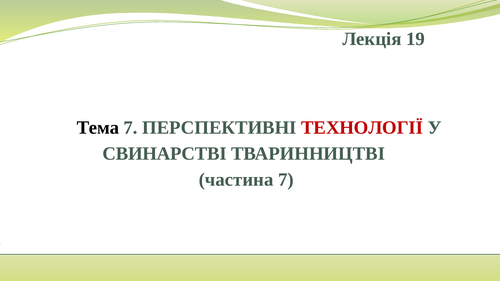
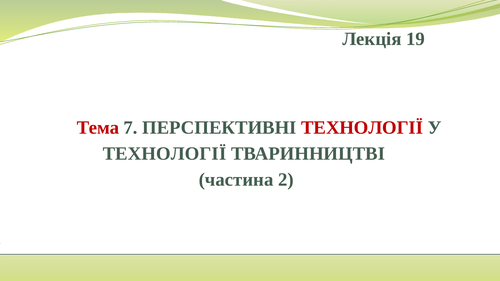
Тема colour: black -> red (98, 128)
СВИНАРСТВІ: СВИНАРСТВІ -> ТЕХНОЛОГІЇ (165, 154)
частина 7: 7 -> 2 (286, 180)
